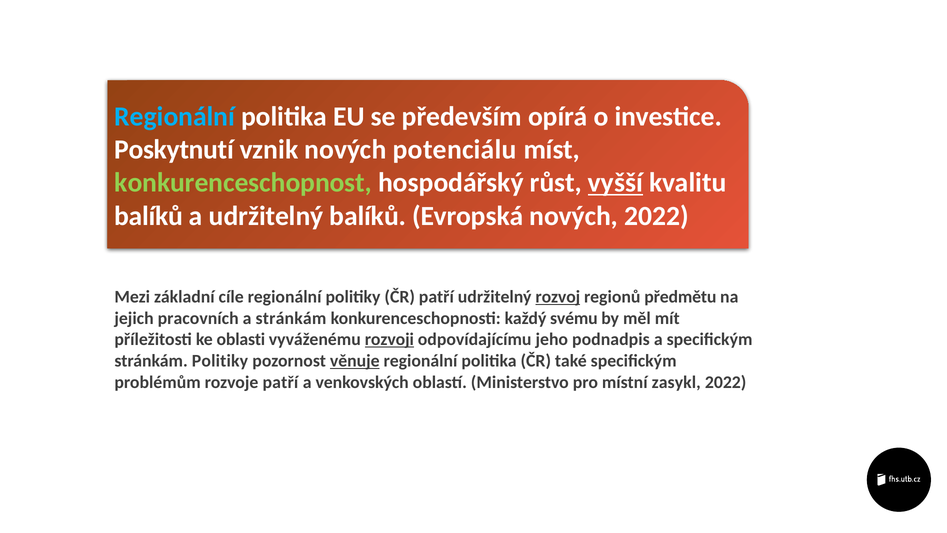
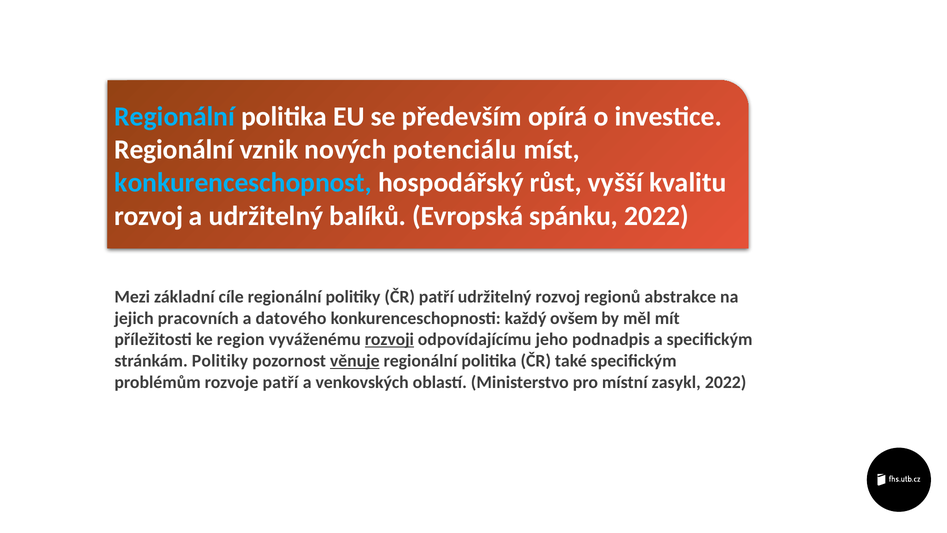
Poskytnutí: Poskytnutí -> Regionální (174, 150)
konkurenceschopnost colour: light green -> light blue (243, 183)
vyšší underline: present -> none (615, 183)
balíků: balíků -> rozvoj (149, 216)
Evropská nových: nových -> spánku (574, 216)
rozvoj underline: present -> none (558, 297)
předmětu: předmětu -> abstrakce (680, 297)
a stránkám: stránkám -> datového (291, 318)
svému: svému -> ovšem (574, 318)
oblasti: oblasti -> region (241, 339)
